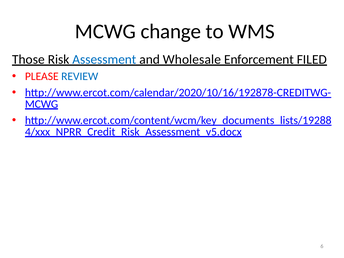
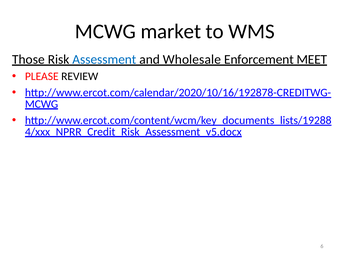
change: change -> market (171, 32)
FILED: FILED -> MEET (312, 59)
REVIEW colour: blue -> black (80, 76)
